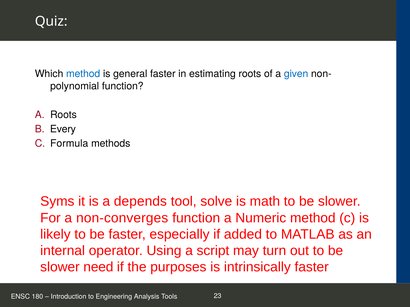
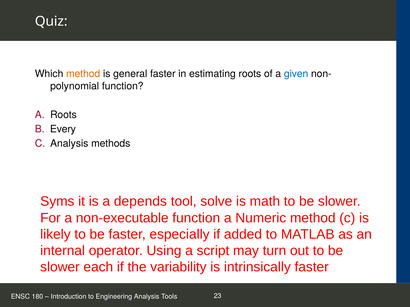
method colour: blue -> orange (83, 74)
C Formula: Formula -> Analysis (69, 144)
non-converges: non-converges -> non-executable (122, 218)
need: need -> each (98, 267)
purposes: purposes -> variability (178, 267)
